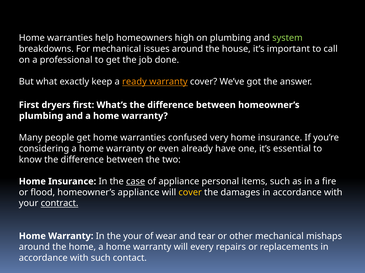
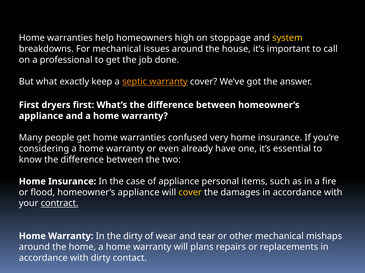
on plumbing: plumbing -> stoppage (230, 38)
system colour: light green -> yellow (287, 38)
ready: ready -> septic (135, 82)
plumbing: plumbing -> appliance (41, 116)
case underline: present -> none (136, 182)
the your: your -> dirty (133, 237)
every: every -> plans (202, 248)
with such: such -> dirty (101, 259)
